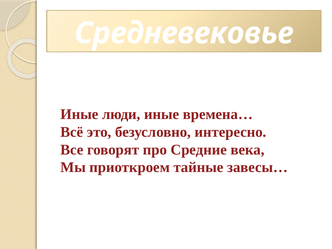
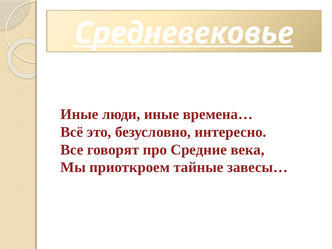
Средневековье underline: none -> present (184, 33)
